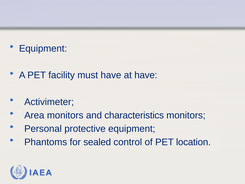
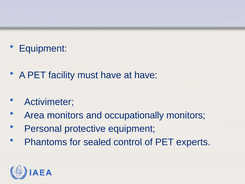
characteristics: characteristics -> occupationally (134, 115)
location: location -> experts (193, 142)
